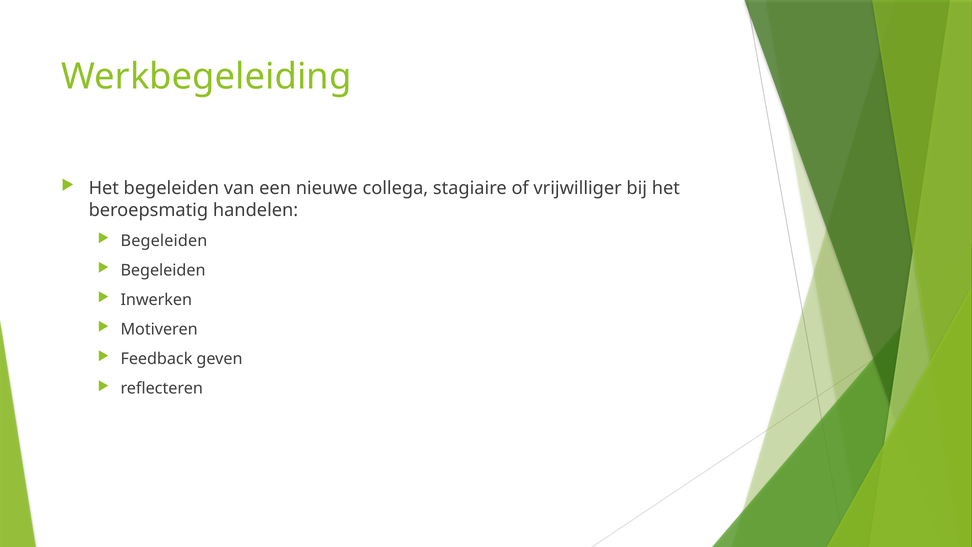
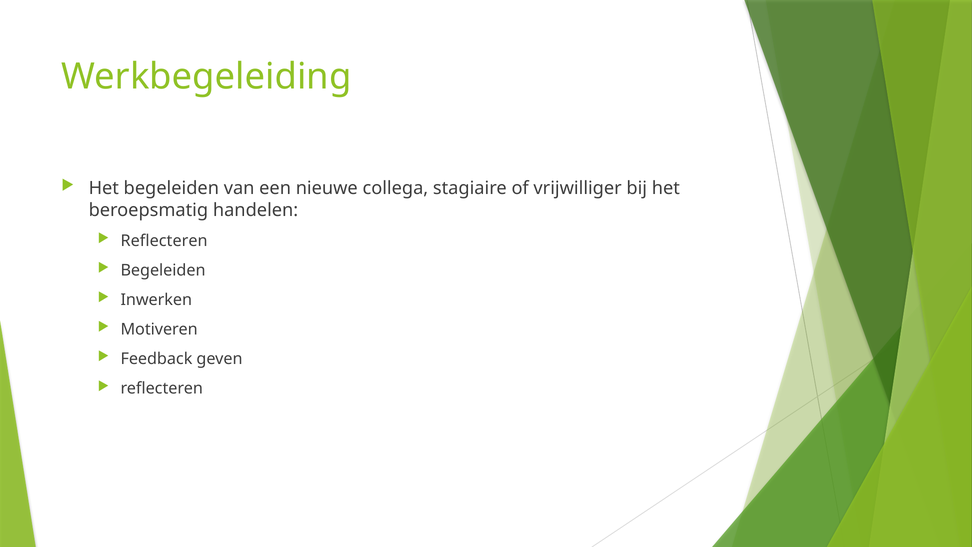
Begeleiden: Begeleiden -> Reflecteren (164, 241)
